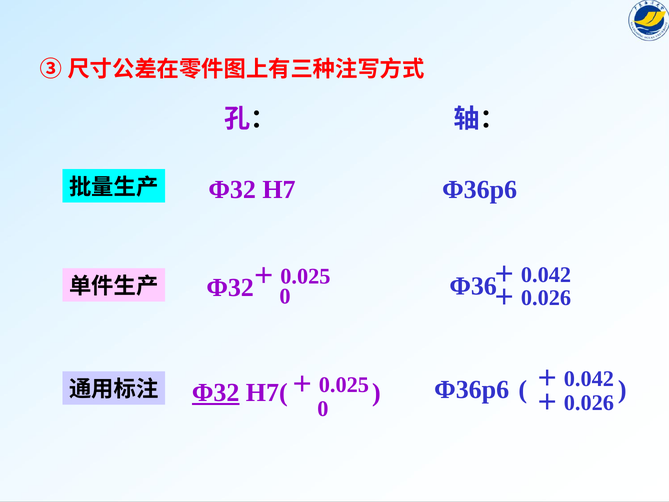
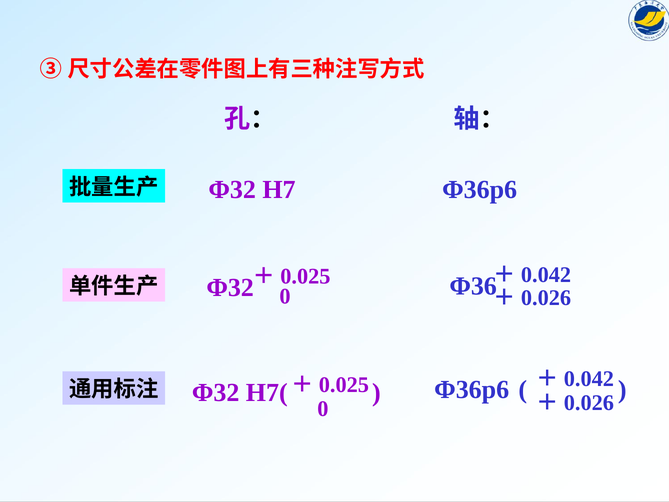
Φ32 underline: present -> none (216, 393)
